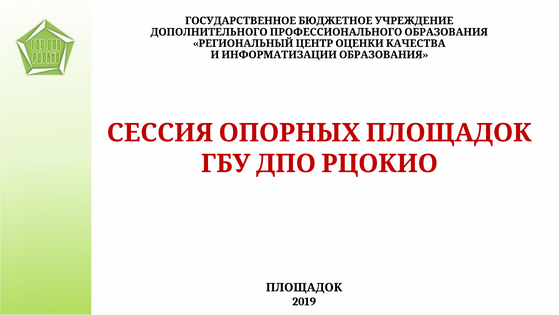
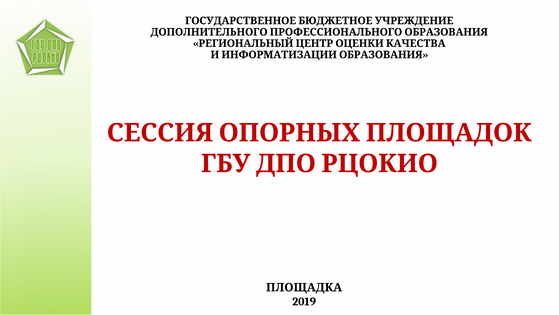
ПЛОЩАДОК: ПЛОЩАДОК -> ПЛОЩАДКА (304, 287)
